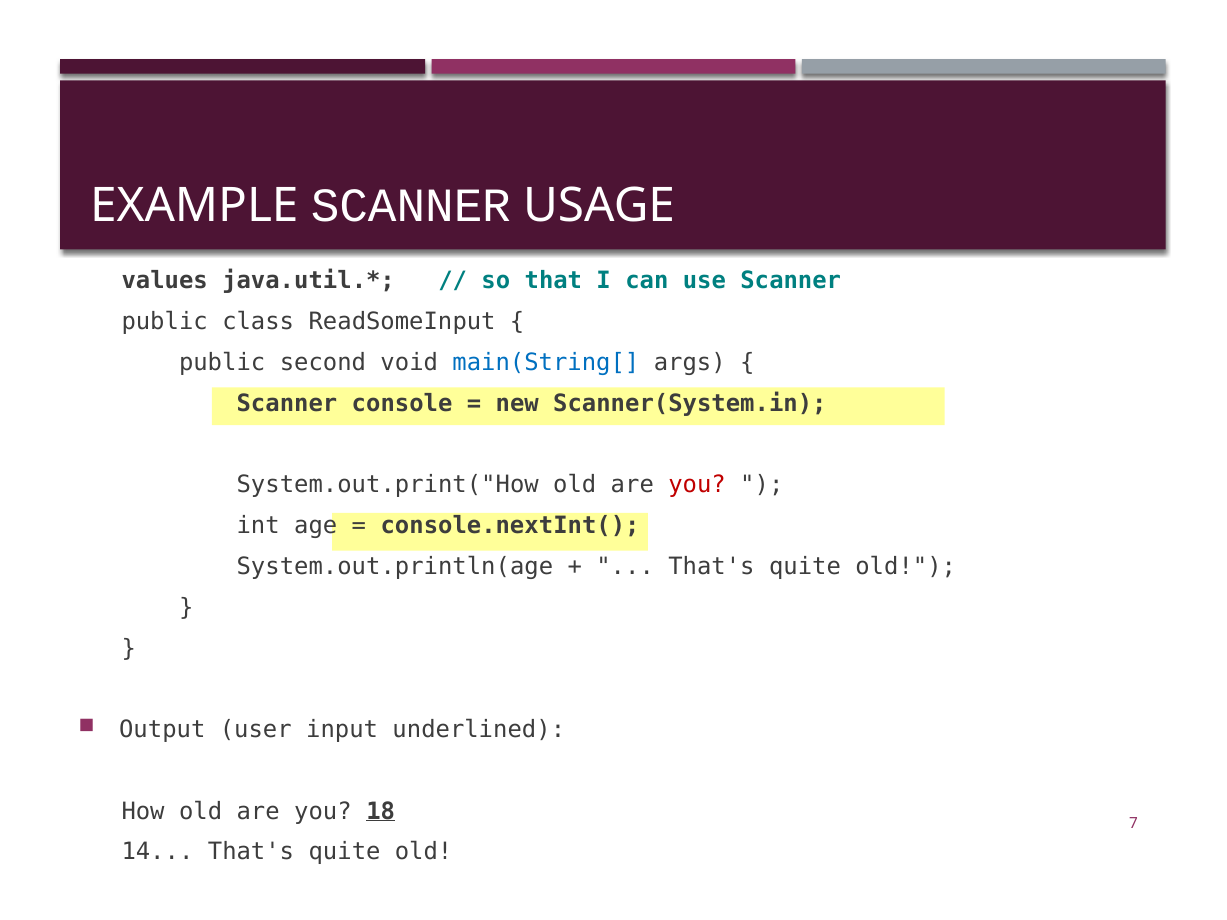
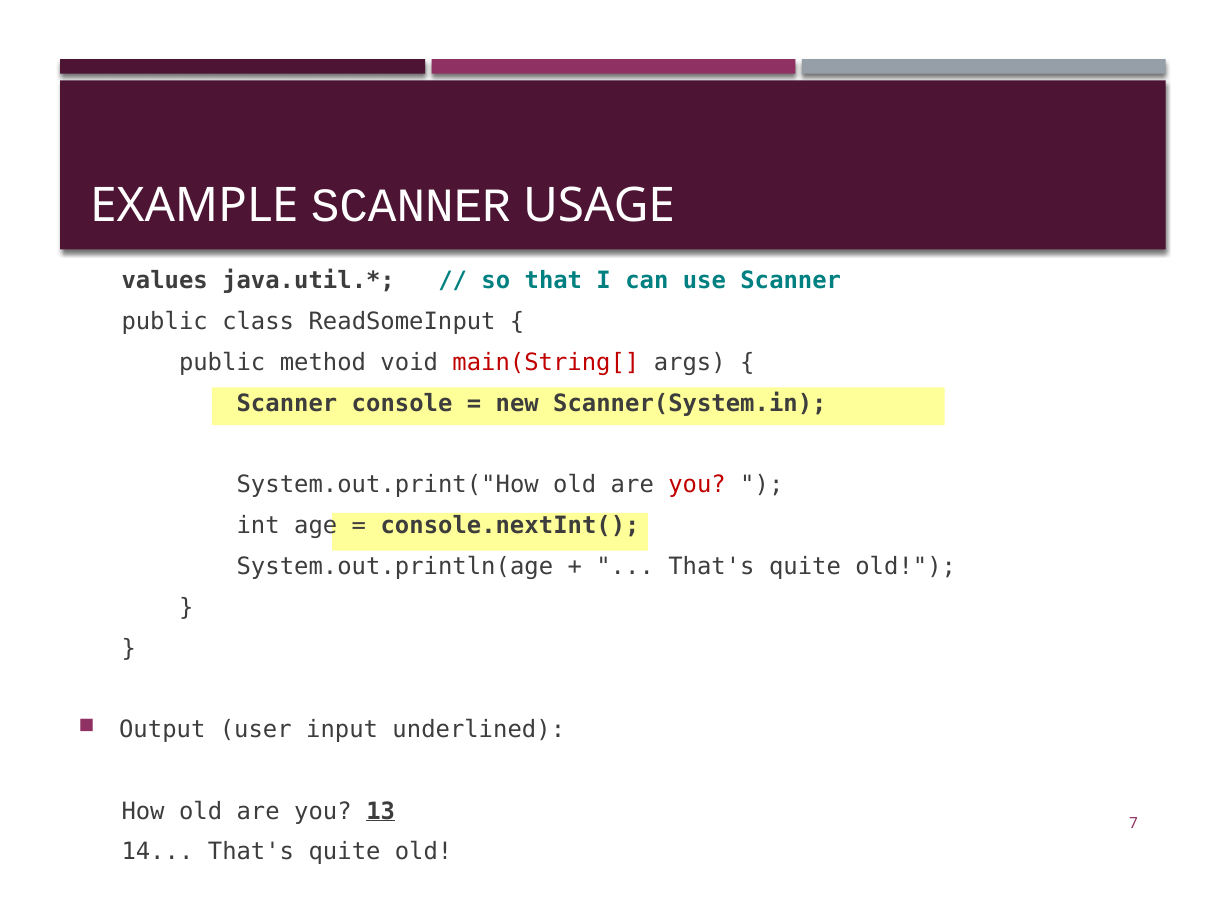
second: second -> method (323, 363)
main(String[ colour: blue -> red (546, 363)
18: 18 -> 13 (381, 812)
